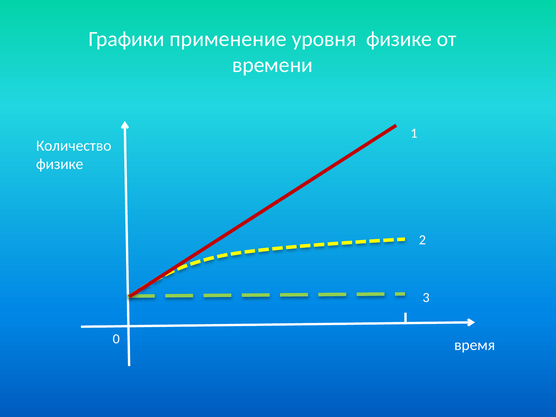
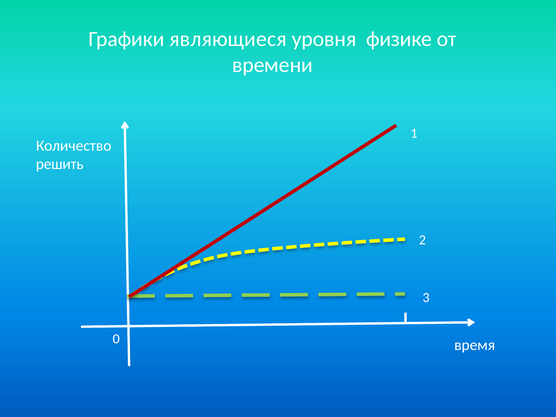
применение: применение -> являющиеся (228, 39)
физике: физике -> решить (60, 164)
